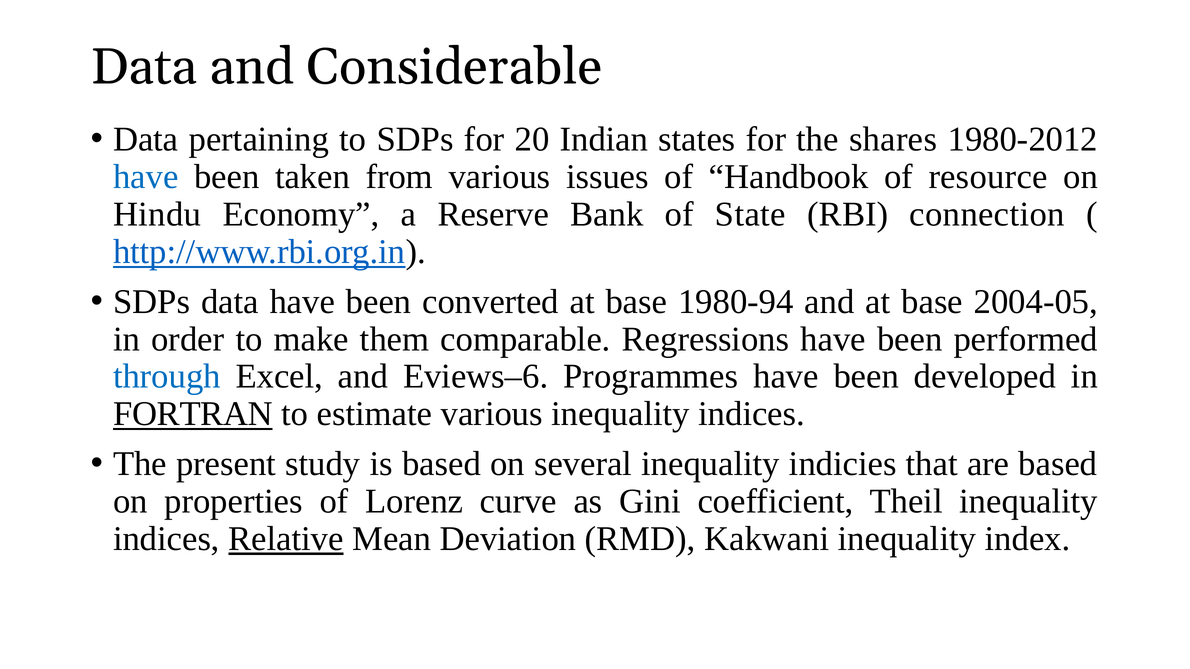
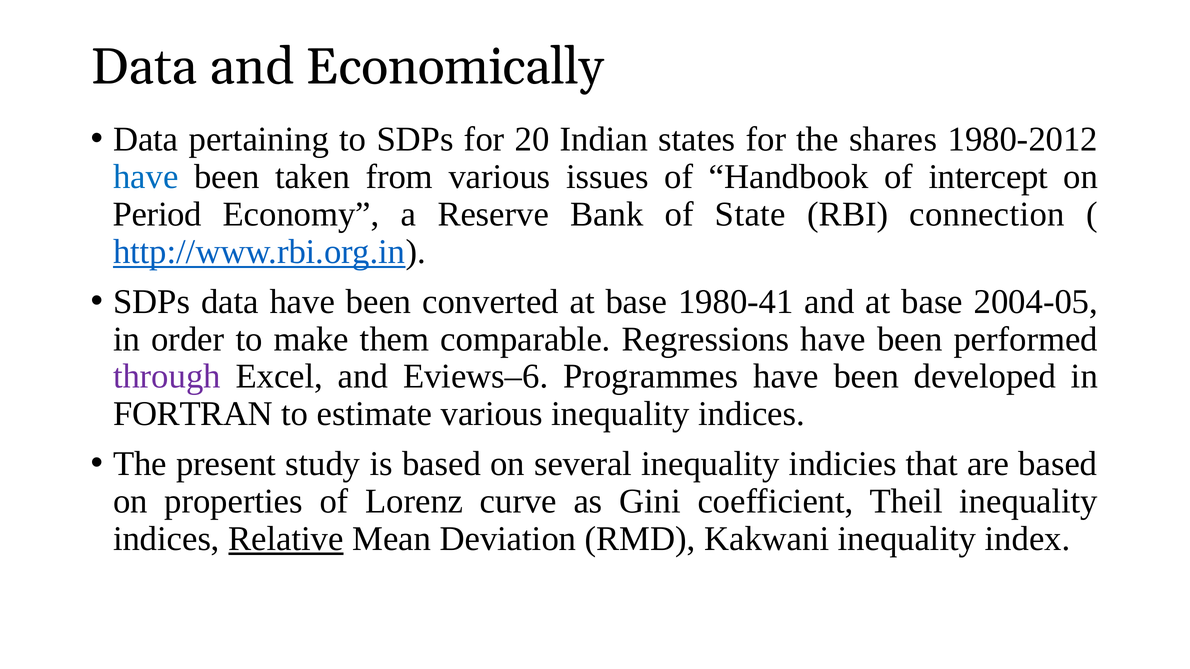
Considerable: Considerable -> Economically (455, 67)
resource: resource -> intercept (988, 177)
Hindu: Hindu -> Period (157, 214)
1980-94: 1980-94 -> 1980-41 (736, 302)
through colour: blue -> purple (167, 377)
FORTRAN underline: present -> none (193, 414)
